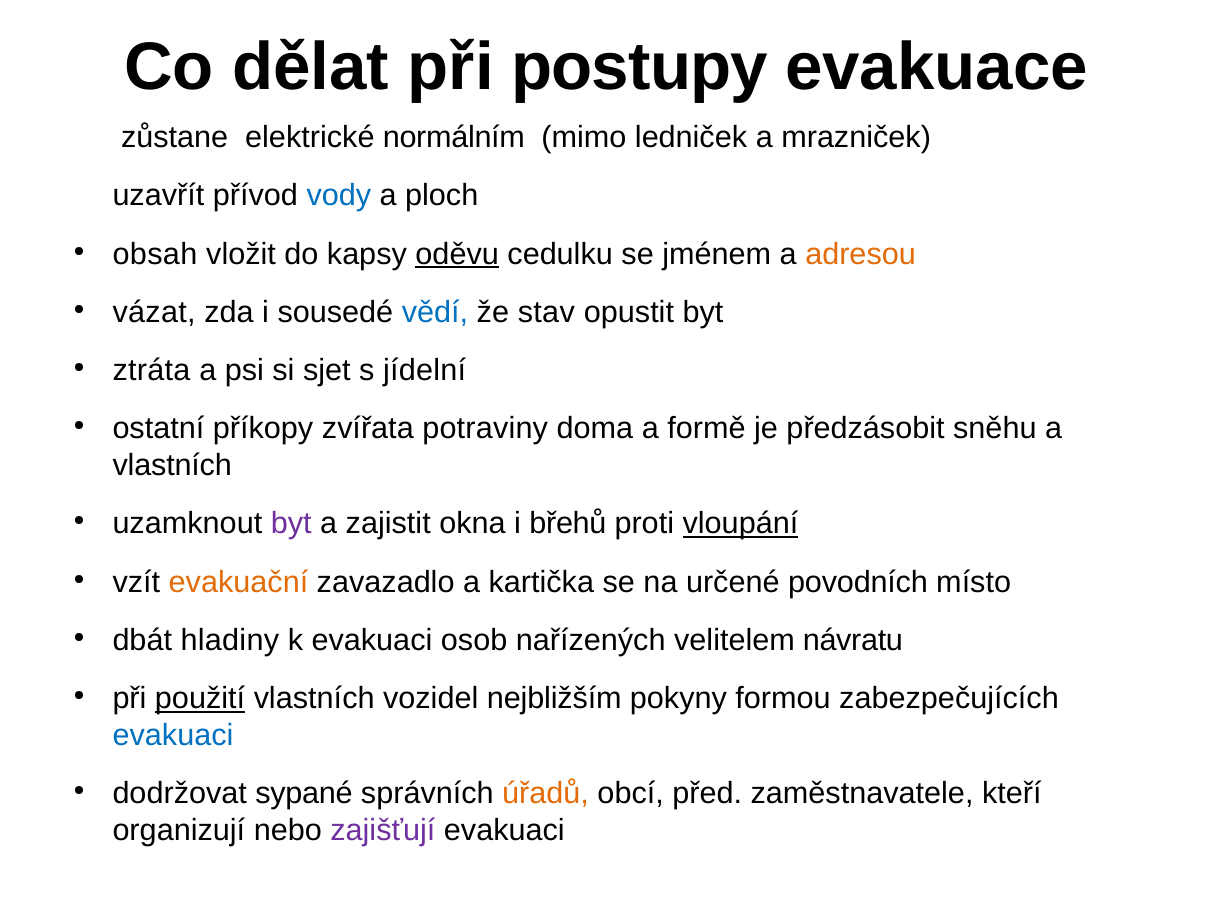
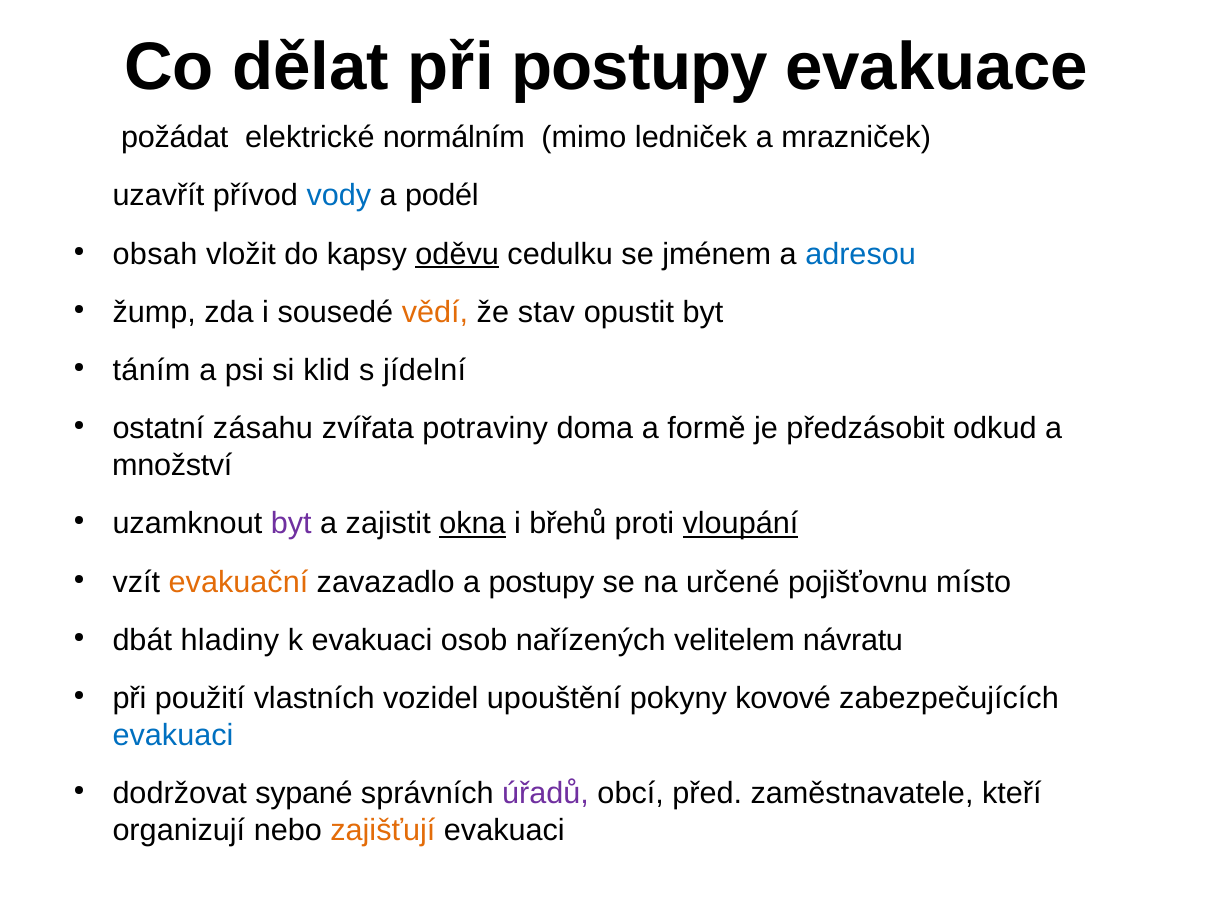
zůstane: zůstane -> požádat (175, 138)
ploch: ploch -> podél (442, 196)
adresou colour: orange -> blue (861, 254)
vázat: vázat -> žump (154, 312)
vědí colour: blue -> orange (435, 312)
ztráta: ztráta -> táním (152, 371)
sjet: sjet -> klid (327, 371)
příkopy: příkopy -> zásahu (263, 429)
sněhu: sněhu -> odkud (995, 429)
vlastních: vlastních -> množství (172, 466)
okna underline: none -> present (472, 524)
a kartička: kartička -> postupy (541, 582)
povodních: povodních -> pojišťovnu (858, 582)
použití underline: present -> none (200, 699)
nejbližším: nejbližším -> upouštění (554, 699)
formou: formou -> kovové (783, 699)
úřadů colour: orange -> purple (546, 794)
zajišťují colour: purple -> orange (383, 831)
